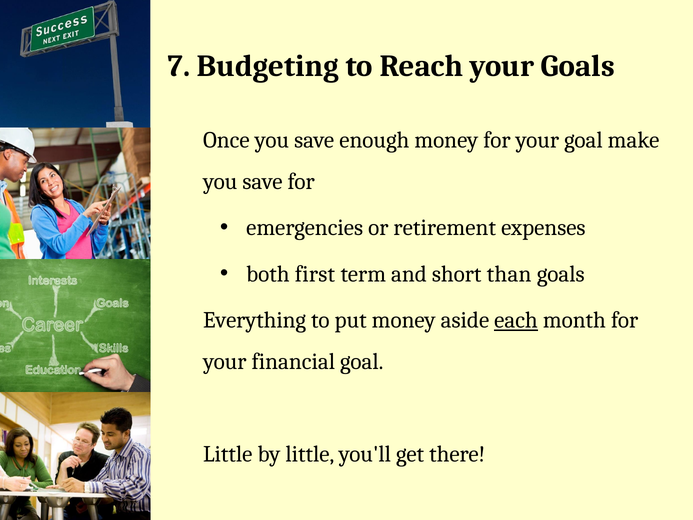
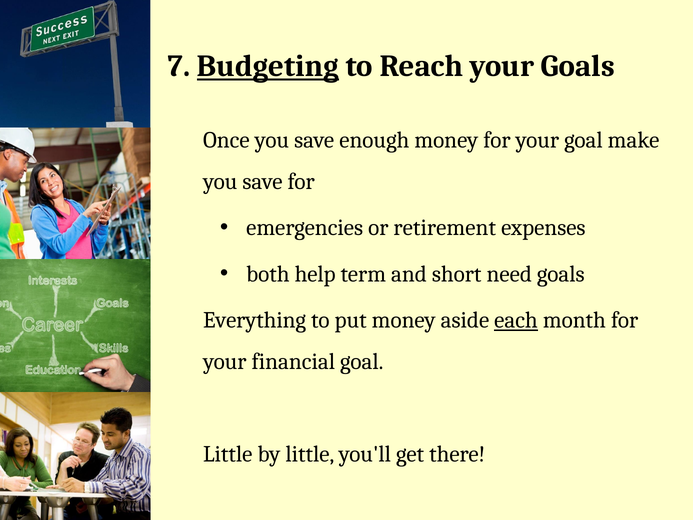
Budgeting underline: none -> present (268, 66)
first: first -> help (315, 274)
than: than -> need (509, 274)
